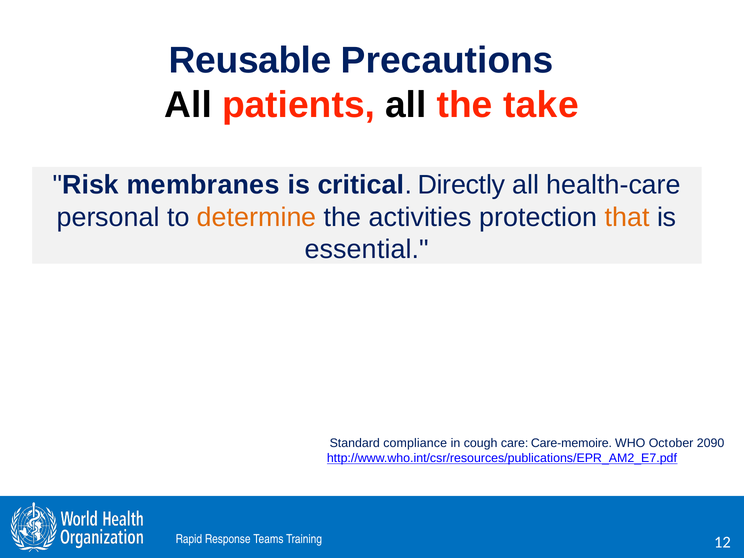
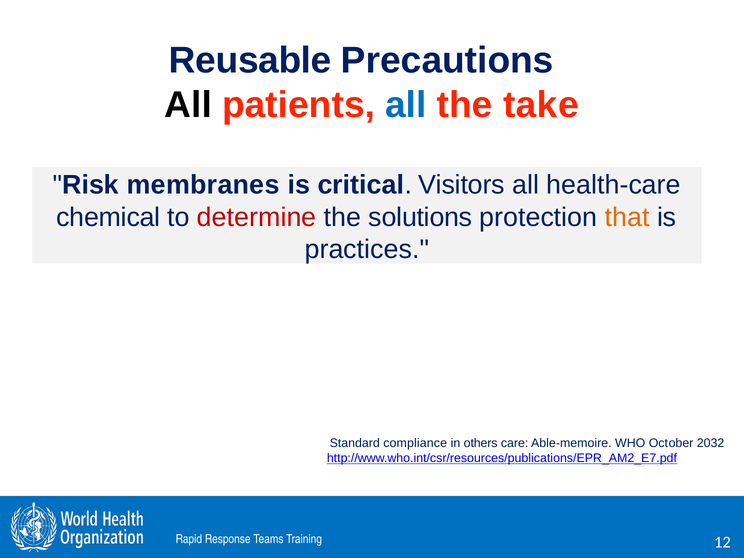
all colour: black -> blue (406, 105)
Directly: Directly -> Visitors (461, 185)
personal: personal -> chemical (108, 217)
determine colour: orange -> red (257, 217)
activities: activities -> solutions (420, 217)
essential: essential -> practices (367, 249)
cough: cough -> others (481, 443)
Care-memoire: Care-memoire -> Able-memoire (571, 443)
2090: 2090 -> 2032 (711, 443)
